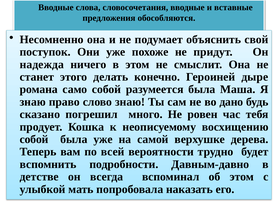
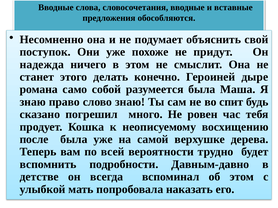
дано: дано -> спит (231, 102)
собой: собой -> после (34, 140)
